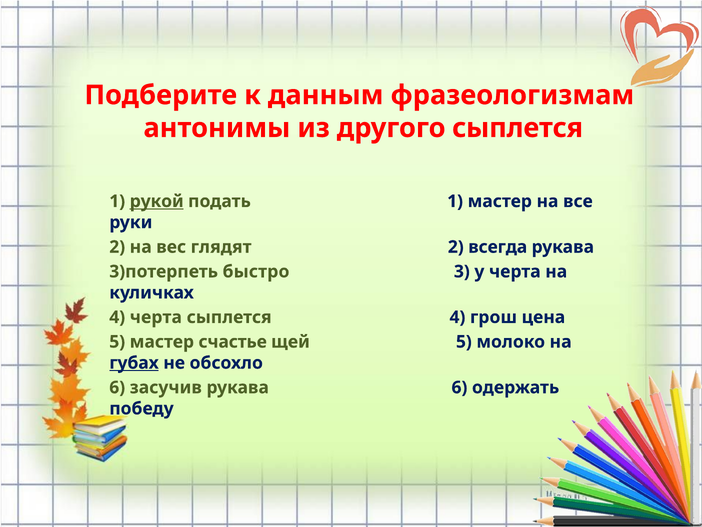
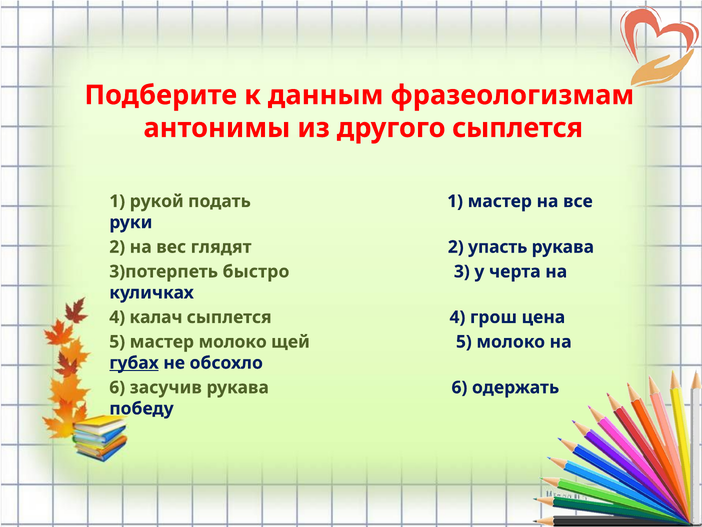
рукой underline: present -> none (157, 201)
всегда: всегда -> упасть (498, 247)
4 черта: черта -> калач (156, 317)
мастер счастье: счастье -> молоко (233, 342)
